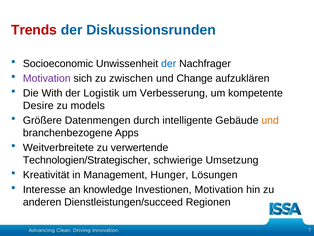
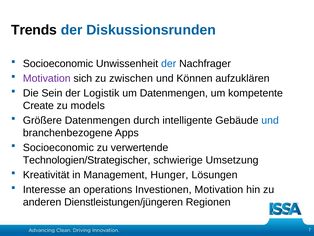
Trends colour: red -> black (34, 30)
Change: Change -> Können (195, 78)
With: With -> Sein (52, 93)
um Verbesserung: Verbesserung -> Datenmengen (174, 93)
Desire: Desire -> Create (38, 105)
und colour: orange -> blue (270, 120)
Weitverbreitete: Weitverbreitete -> Socioeconomic (58, 147)
knowledge: knowledge -> operations (108, 189)
Dienstleistungen/succeed: Dienstleistungen/succeed -> Dienstleistungen/jüngeren (124, 202)
